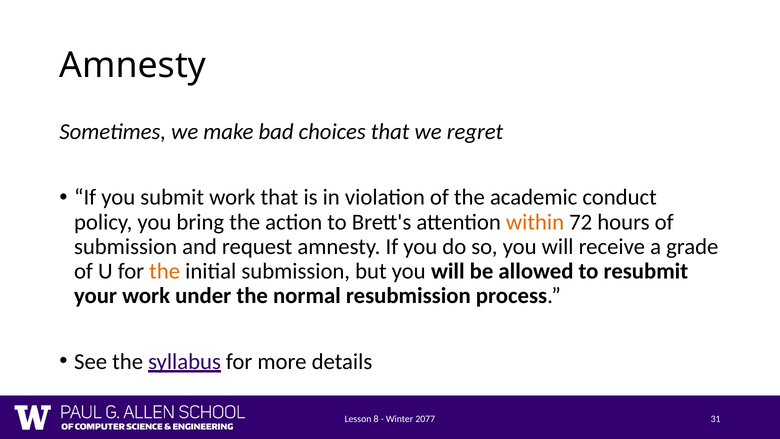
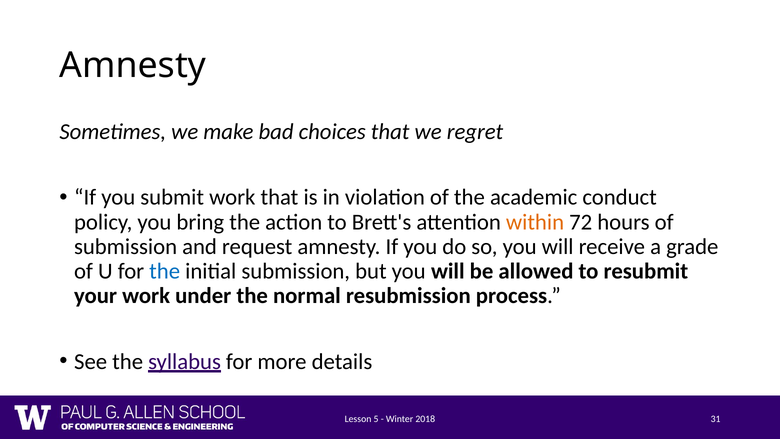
the colour: orange -> blue (165, 271)
8: 8 -> 5 (376, 419)
2077: 2077 -> 2018 (425, 419)
